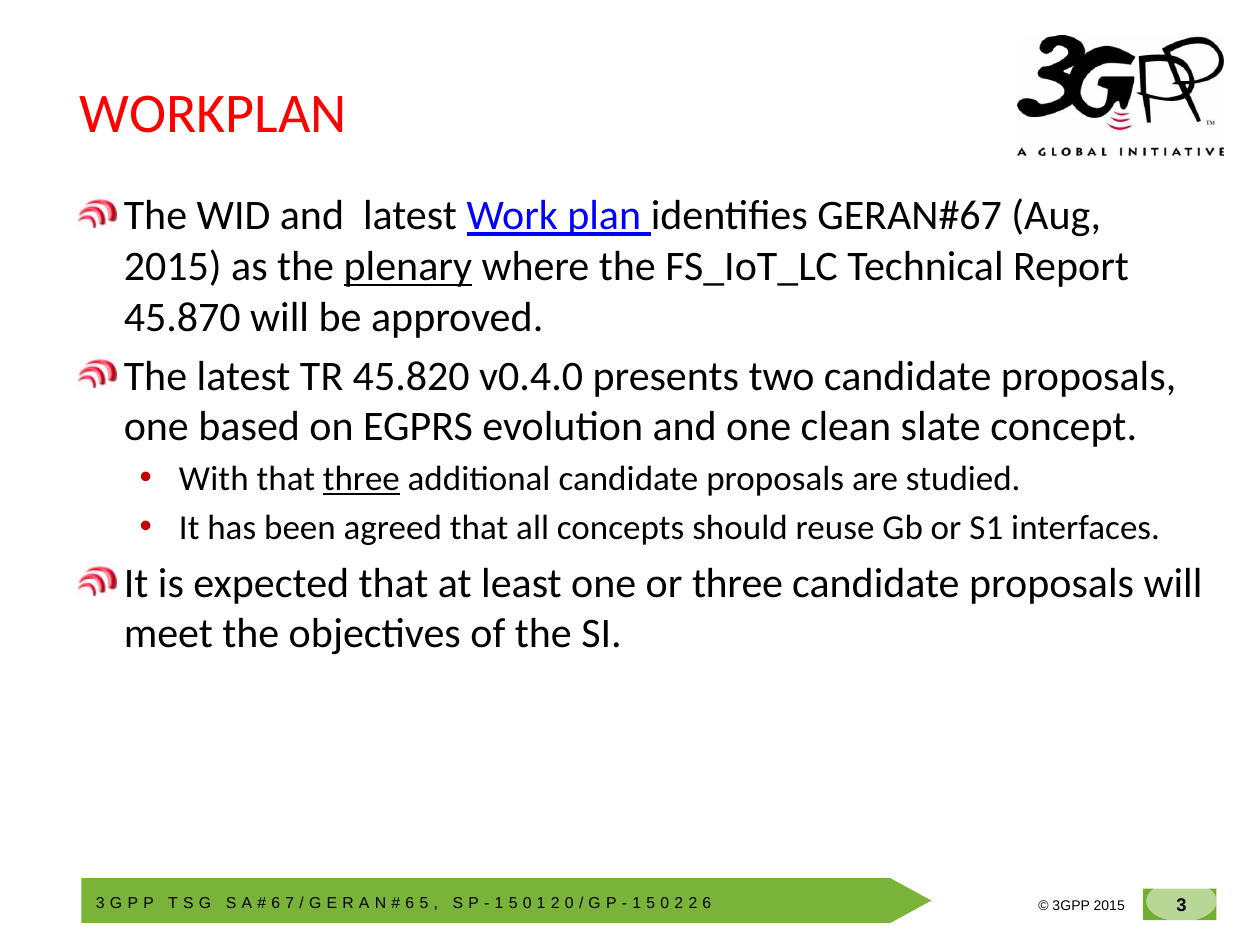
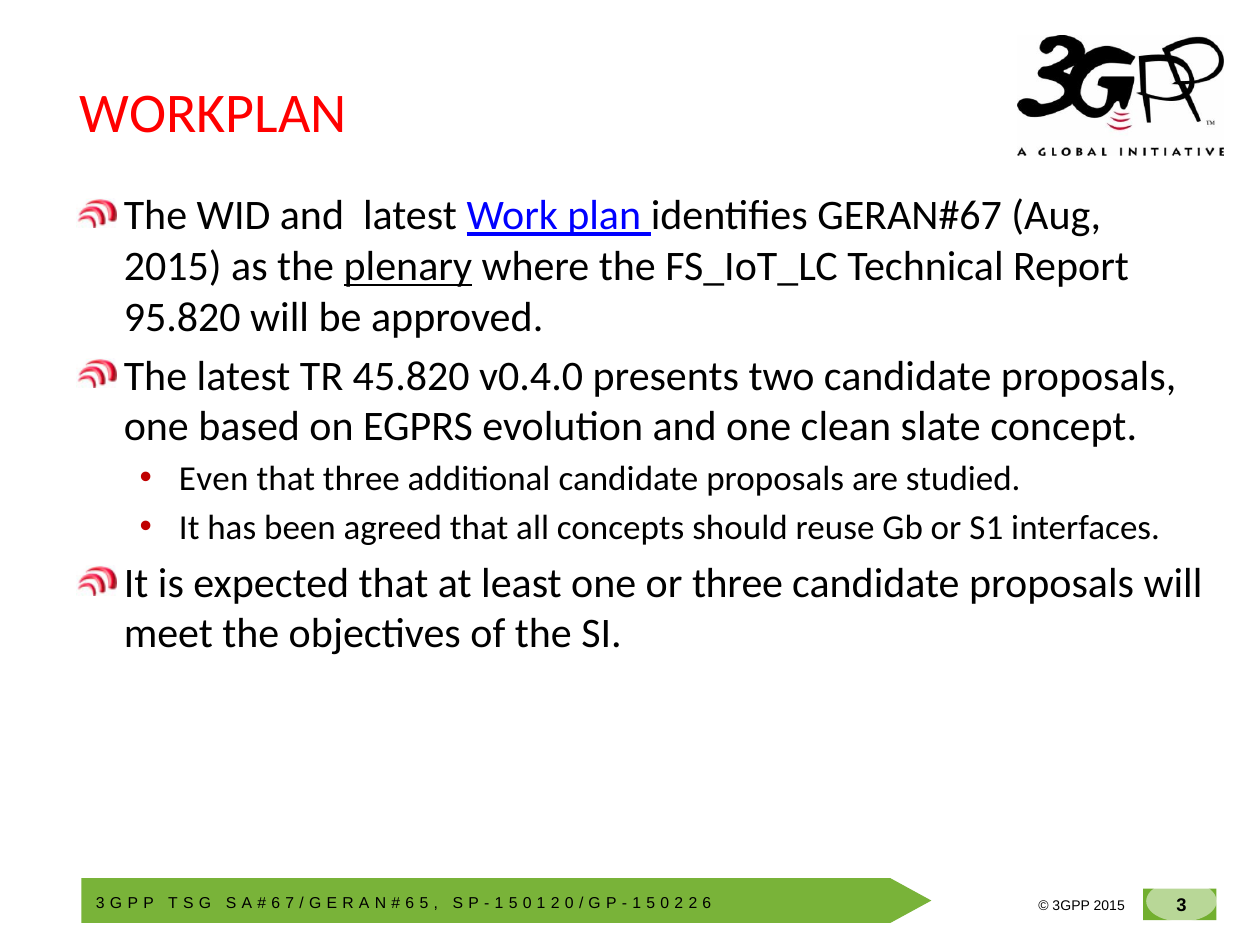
45.870: 45.870 -> 95.820 (182, 317)
With: With -> Even (214, 479)
three underline: present -> none (361, 479)
